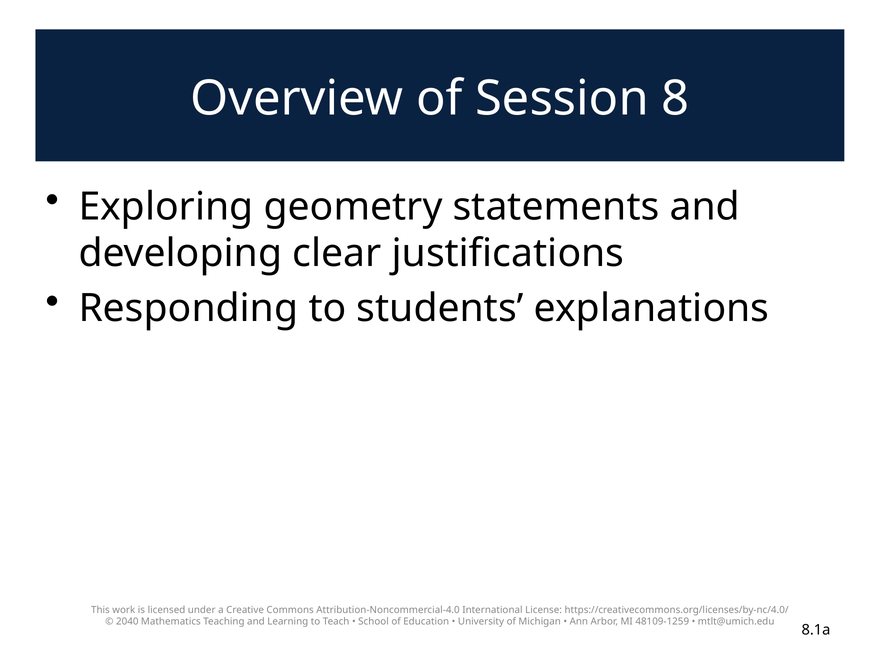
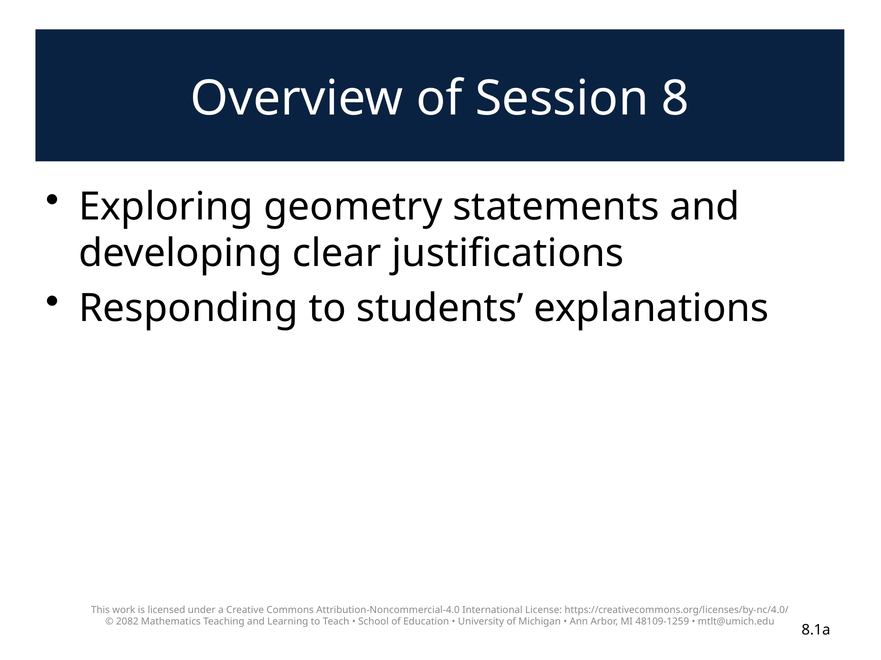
2040: 2040 -> 2082 (127, 622)
